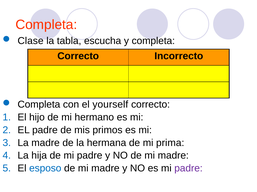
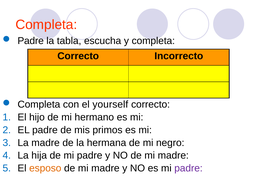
Clase: Clase -> Padre (31, 41)
prima: prima -> negro (170, 143)
esposo colour: blue -> orange (45, 169)
